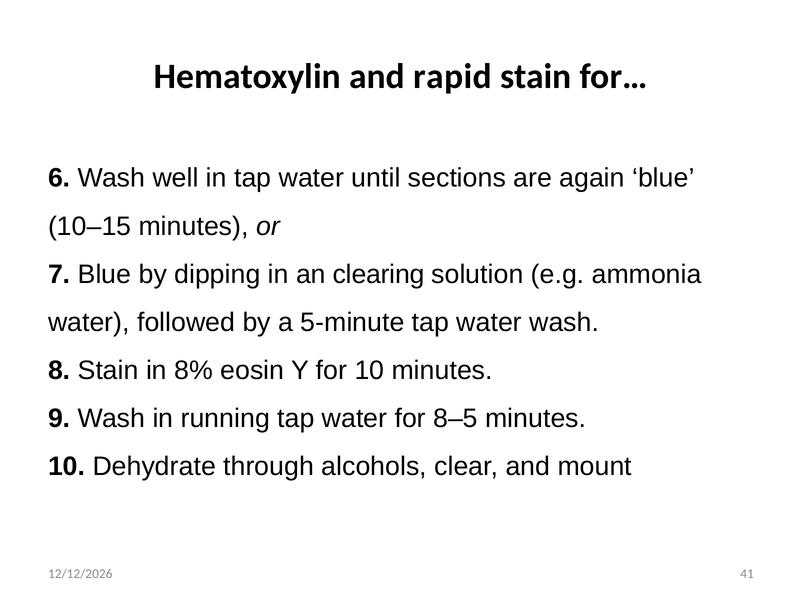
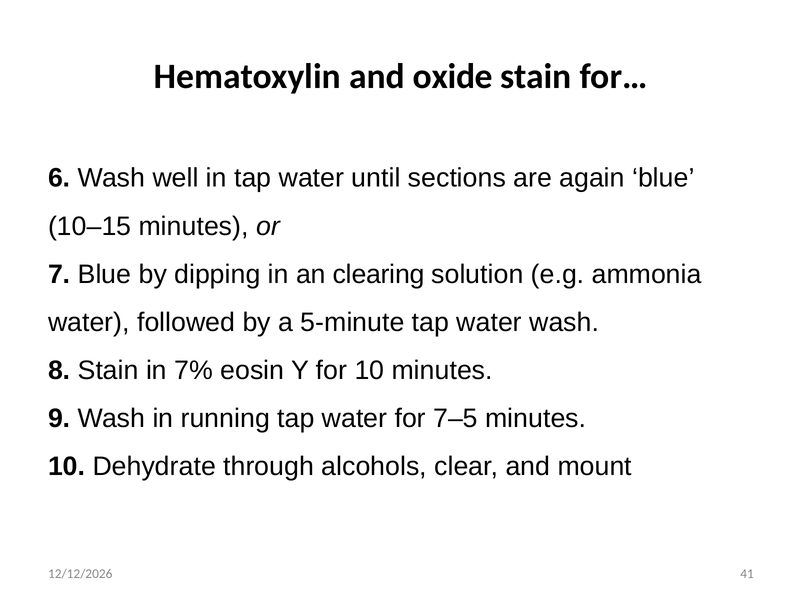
rapid: rapid -> oxide (453, 77)
8%: 8% -> 7% (194, 371)
8–5: 8–5 -> 7–5 (456, 419)
